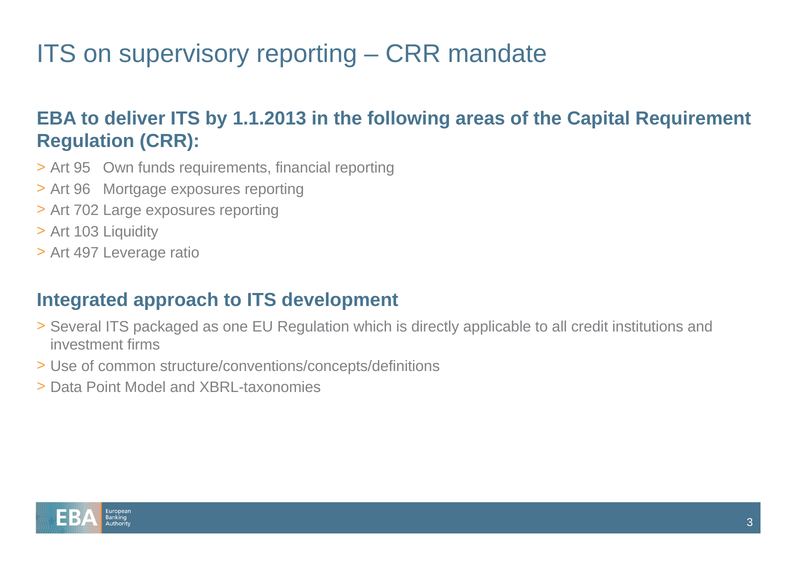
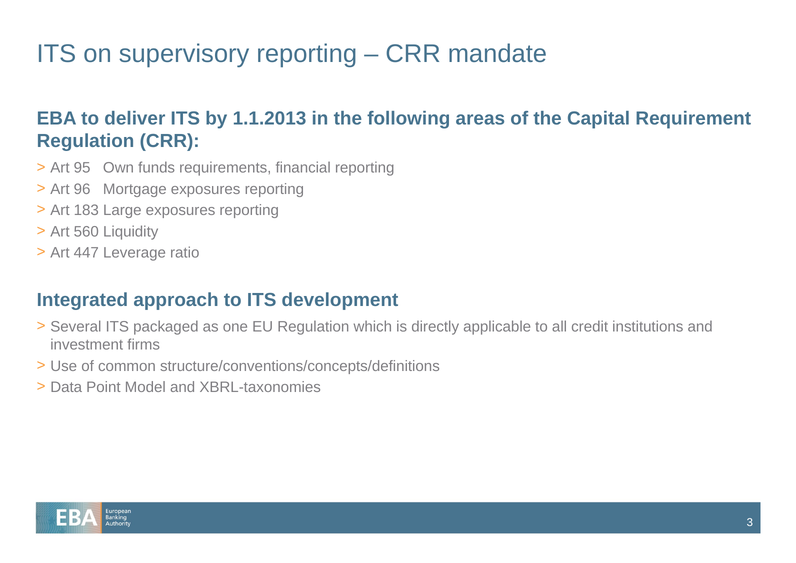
702: 702 -> 183 (86, 210)
103: 103 -> 560 (86, 231)
497: 497 -> 447 (86, 253)
